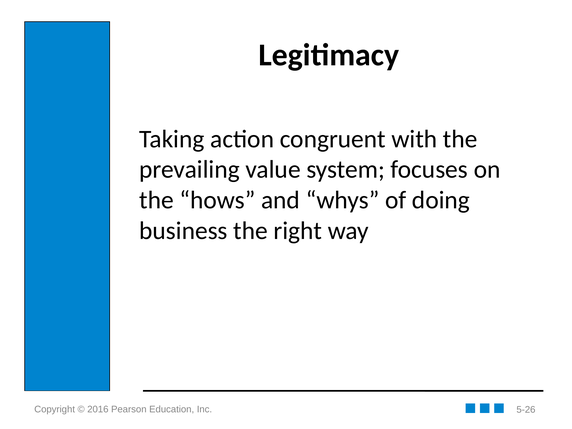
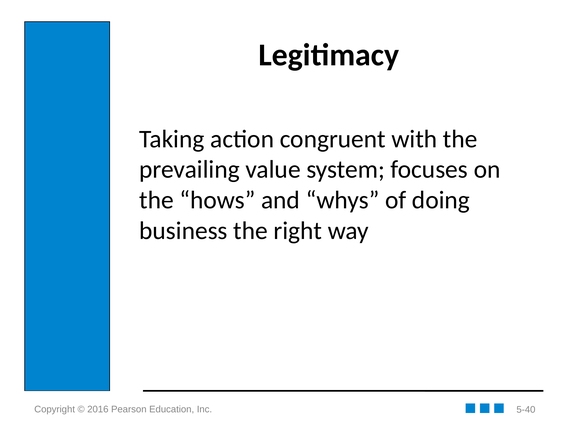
5-26: 5-26 -> 5-40 (526, 410)
